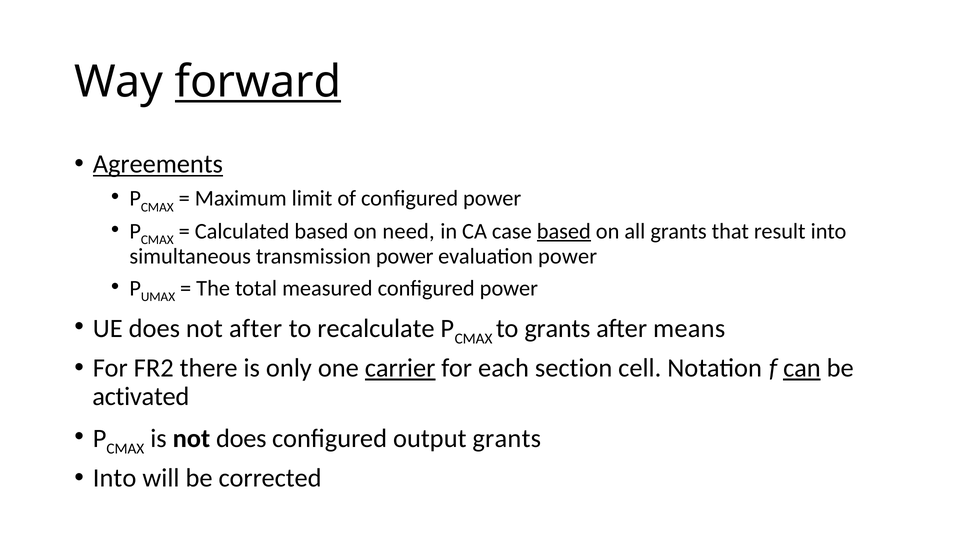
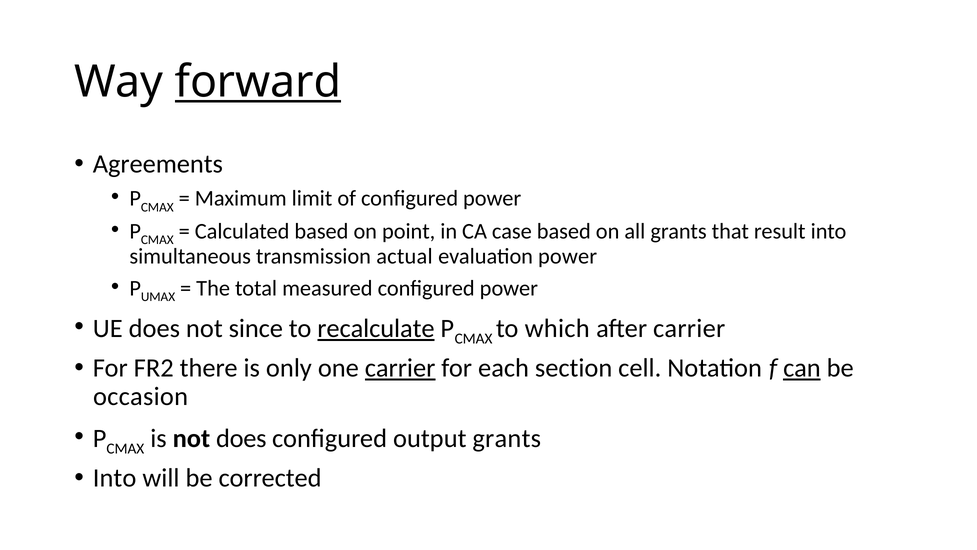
Agreements underline: present -> none (158, 164)
need: need -> point (409, 231)
based underline: present -> none (564, 231)
transmission power: power -> actual (404, 256)
not after: after -> since (256, 328)
recalculate underline: none -> present (376, 328)
to grants: grants -> which (557, 328)
after means: means -> carrier (689, 328)
activated: activated -> occasion (141, 396)
